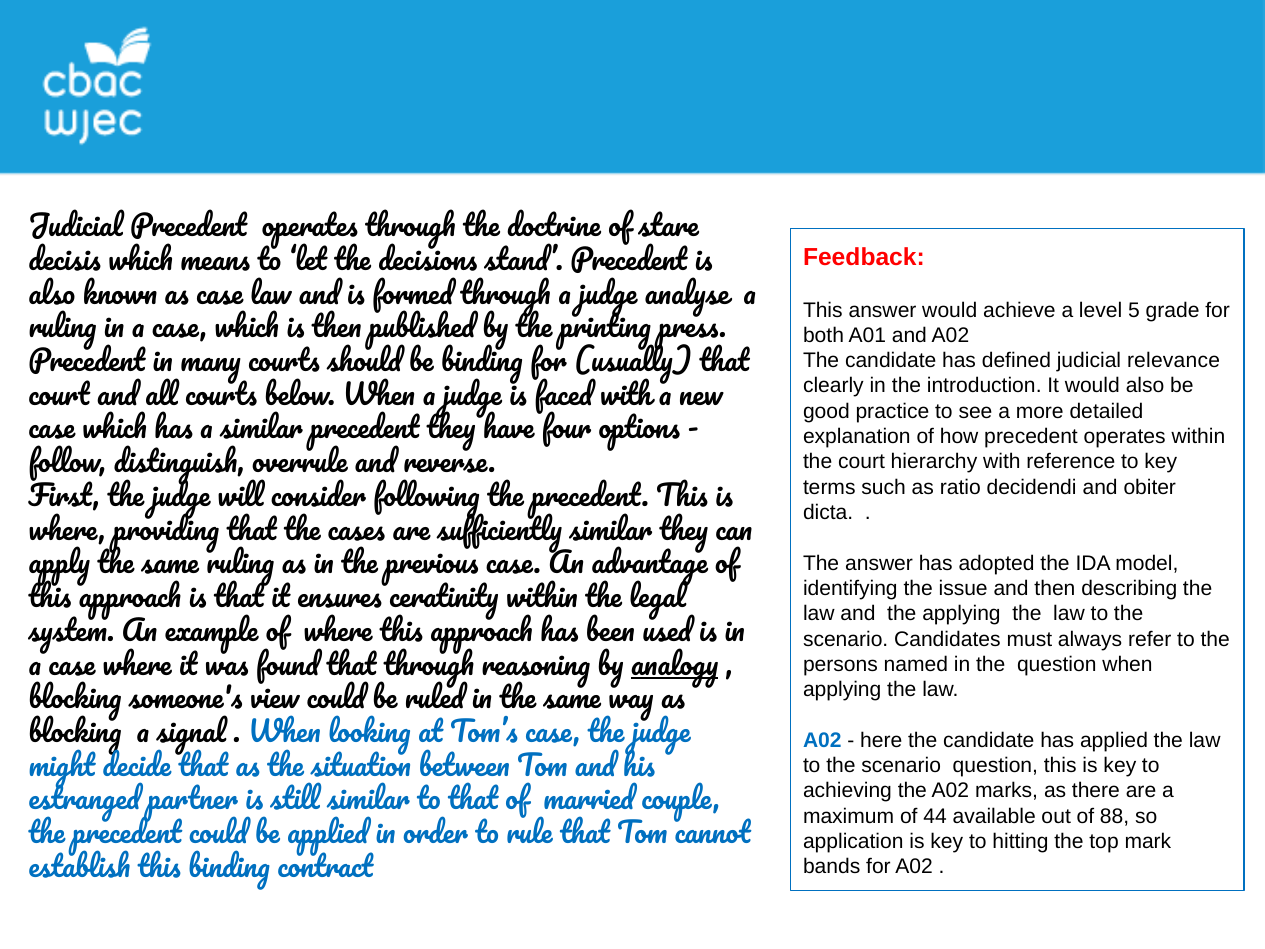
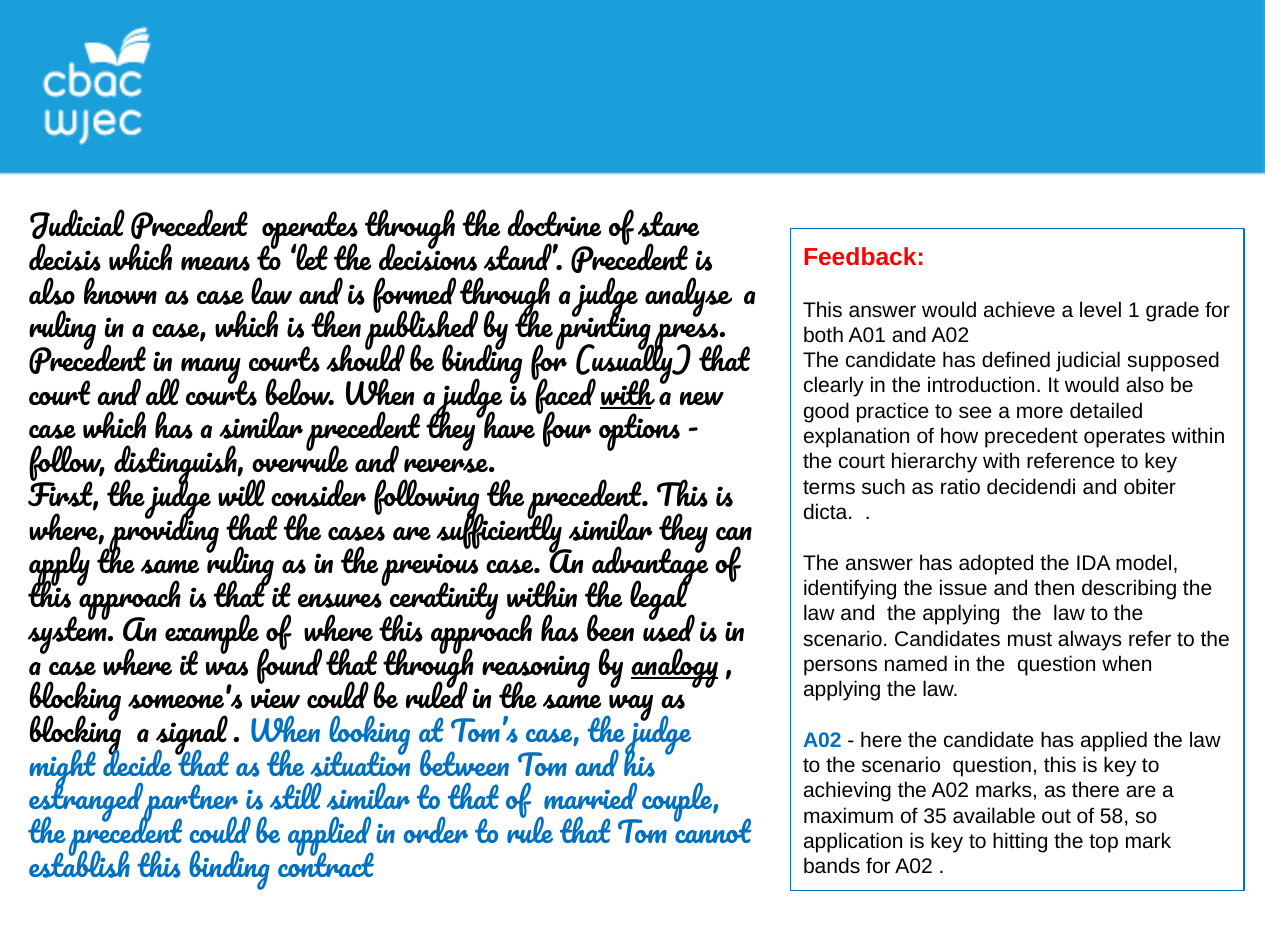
5: 5 -> 1 (1134, 310)
relevance: relevance -> supposed (1174, 361)
with underline: none -> present (625, 396)
44: 44 -> 35 (935, 816)
88: 88 -> 58 (1115, 816)
